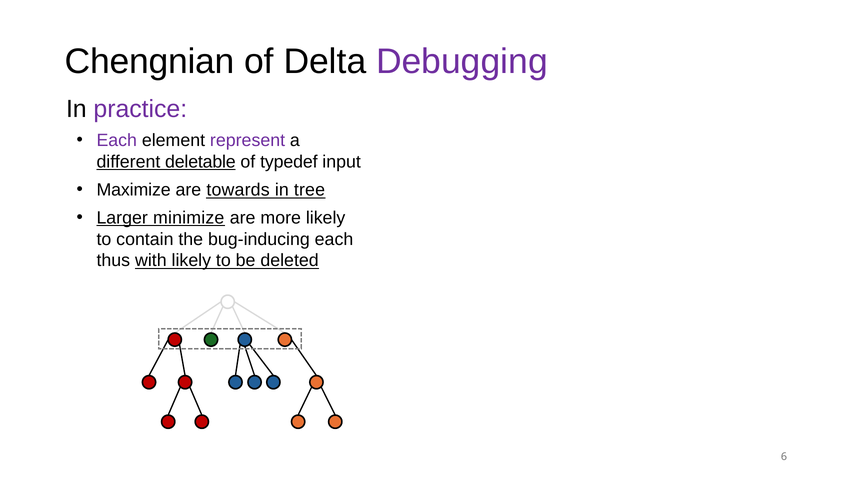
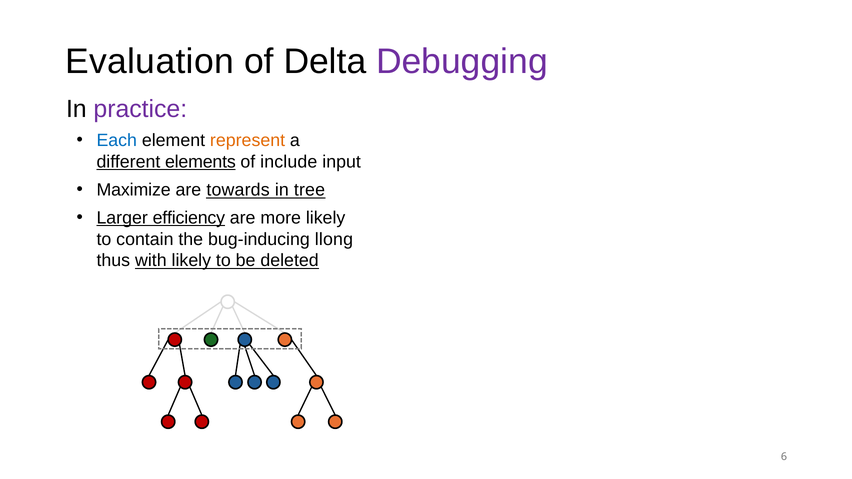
Chengnian: Chengnian -> Evaluation (149, 62)
Each colour: purple -> blue (117, 141)
represent colour: purple -> orange (248, 141)
deletable: deletable -> elements (200, 162)
typedef: typedef -> include (289, 162)
minimize: minimize -> efficiency (189, 218)
bug-inducing each: each -> llong (334, 239)
